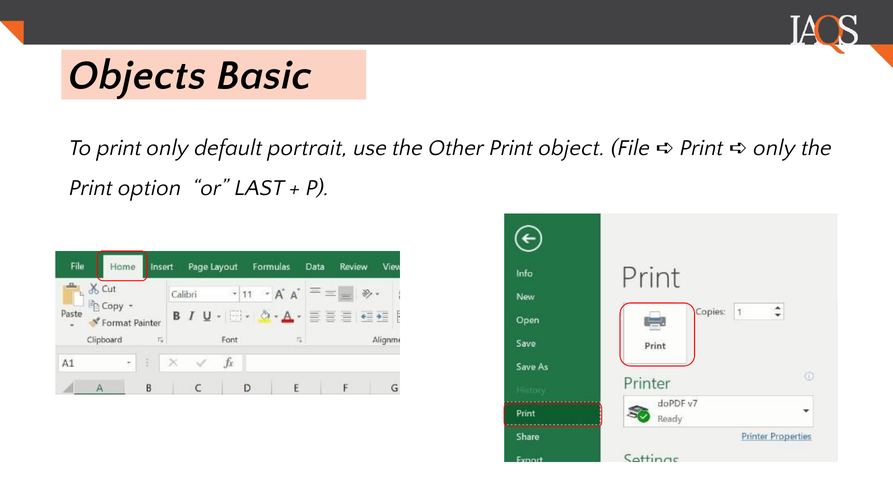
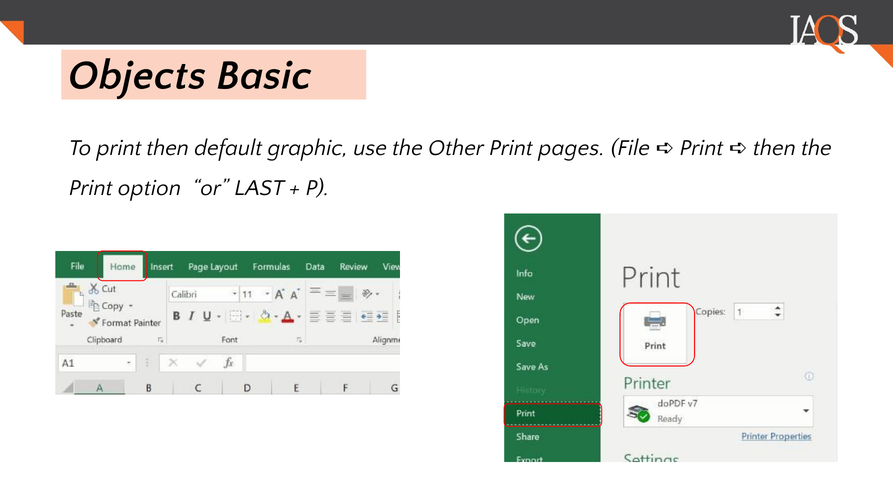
To print only: only -> then (168, 148)
portrait: portrait -> graphic (308, 148)
object: object -> pages (572, 148)
File Print only: only -> then (774, 148)
